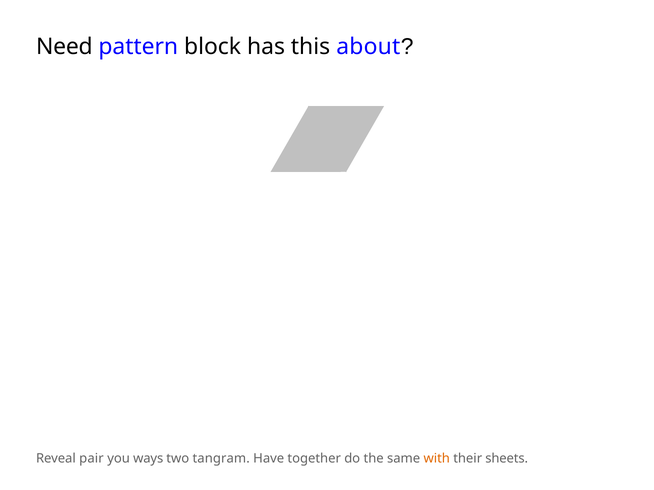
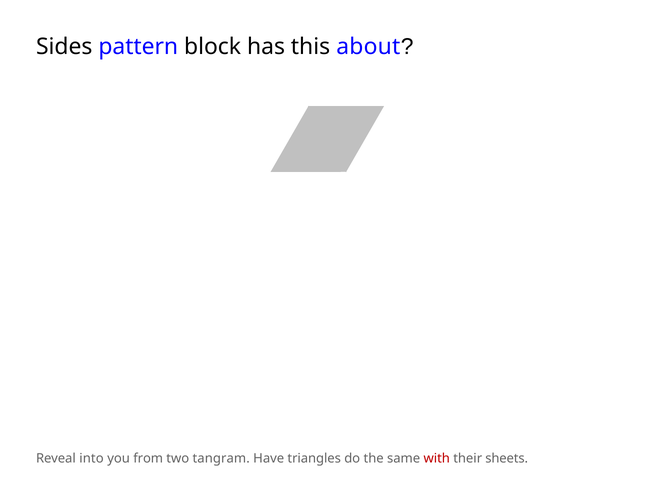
Need: Need -> Sides (64, 47)
pair: pair -> into (92, 459)
ways: ways -> from (148, 459)
together: together -> triangles (314, 459)
with colour: orange -> red (437, 459)
